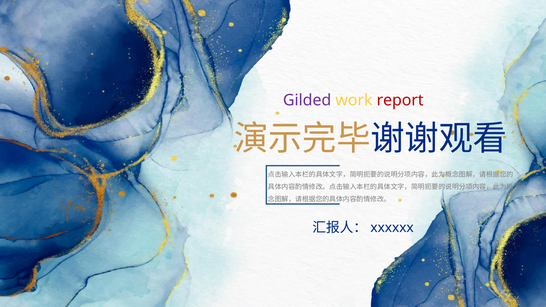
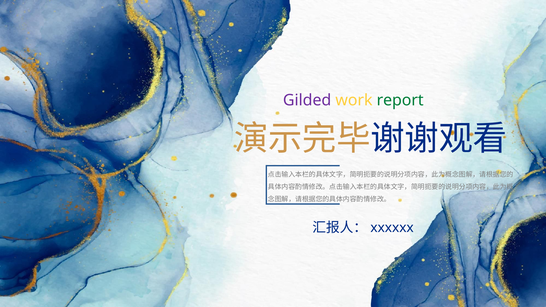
report colour: red -> green (400, 100)
